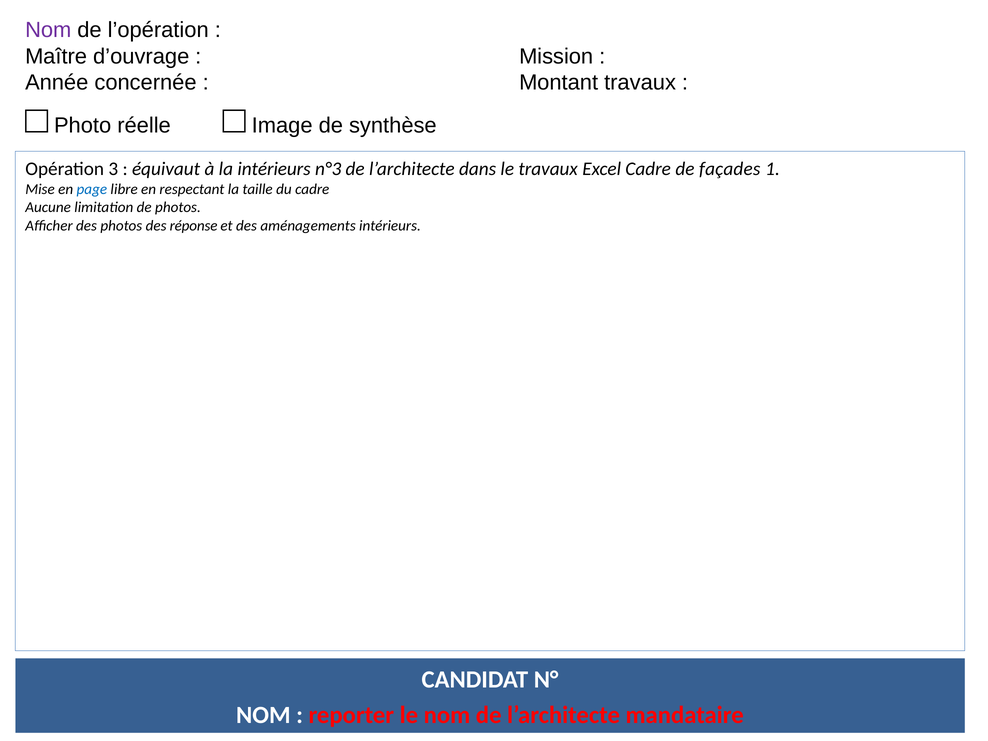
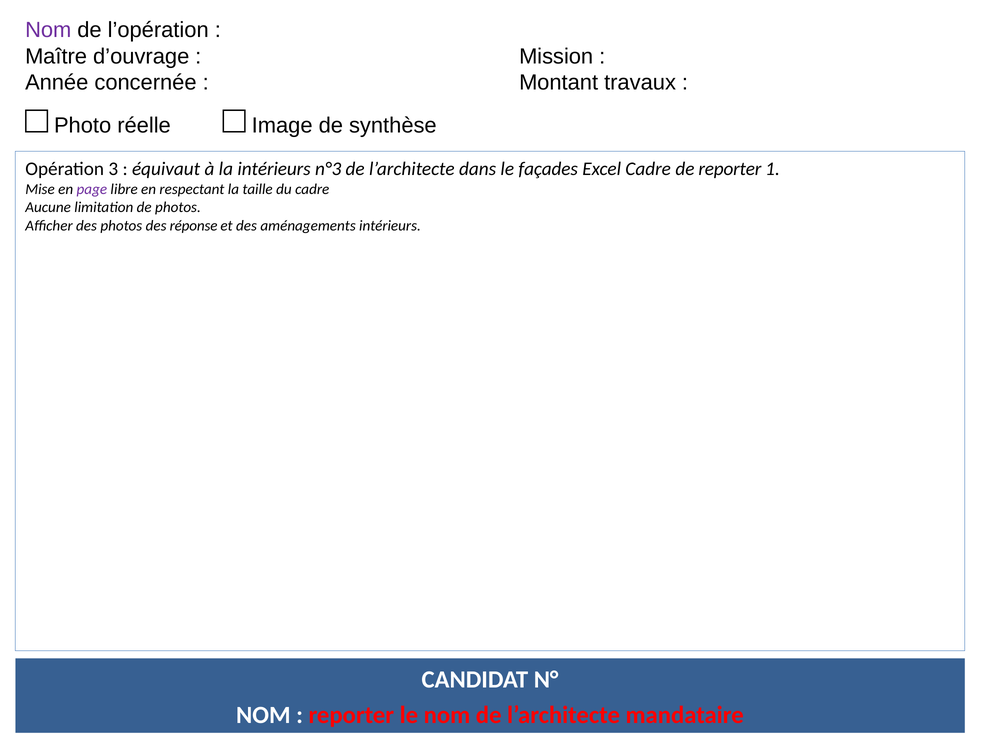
le travaux: travaux -> façades (548, 169)
de façades: façades -> reporter (730, 169)
page colour: blue -> purple (92, 189)
